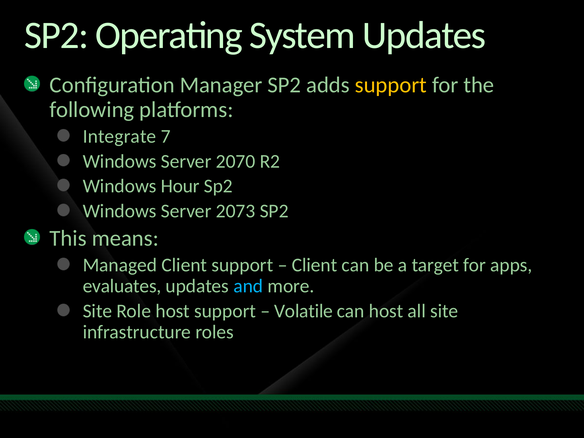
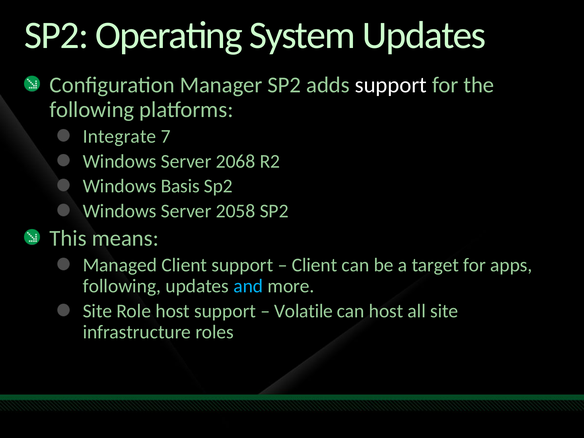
support colour: yellow -> white (391, 85)
2070: 2070 -> 2068 (236, 161)
Hour: Hour -> Basis (180, 186)
2073: 2073 -> 2058 (236, 211)
evaluates: evaluates -> following (122, 286)
